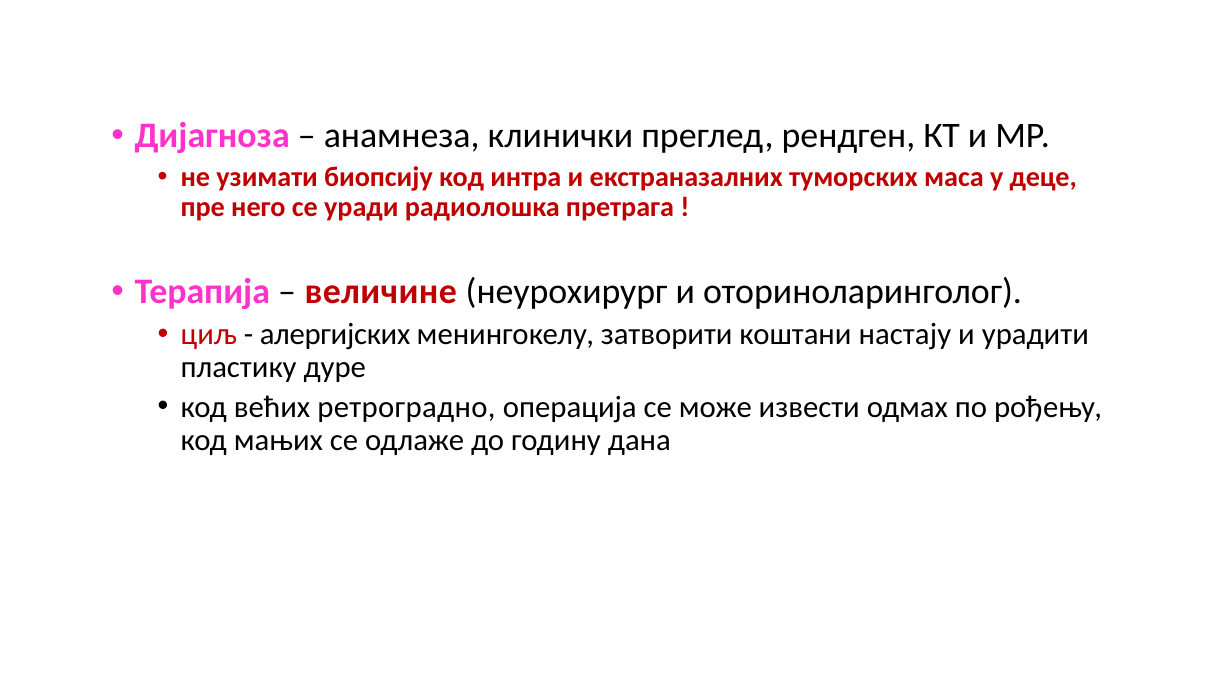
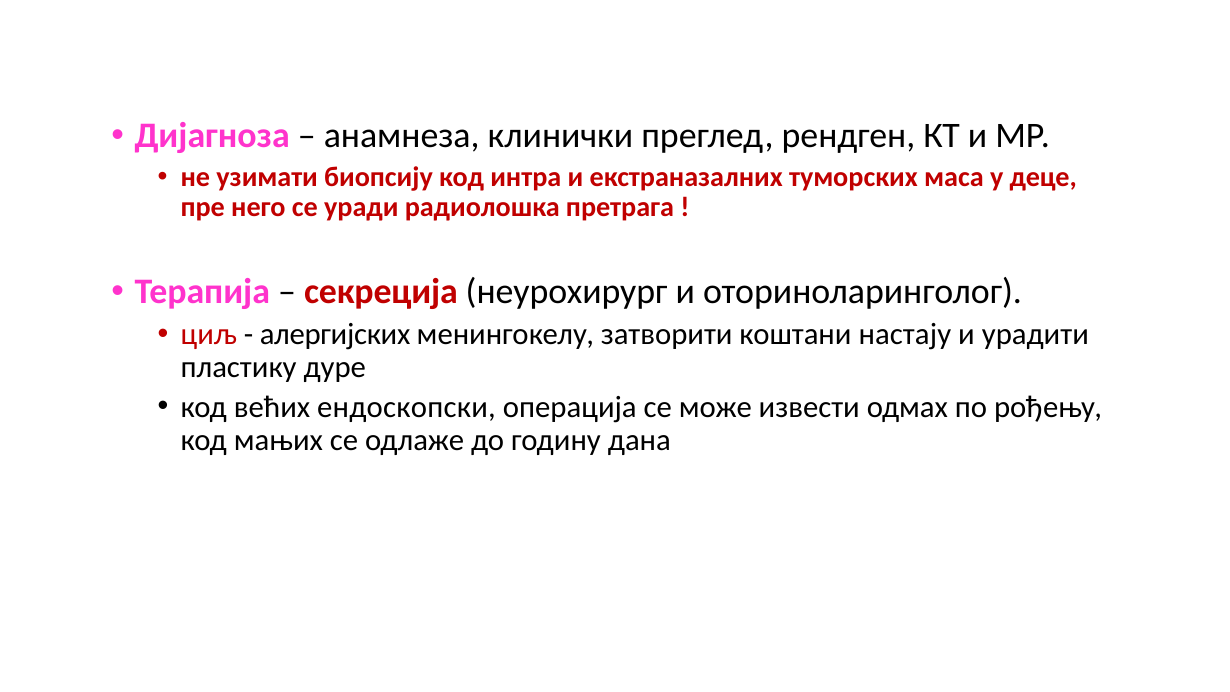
величине: величине -> секреција (381, 292)
ретроградно: ретроградно -> ендоскопски (406, 407)
